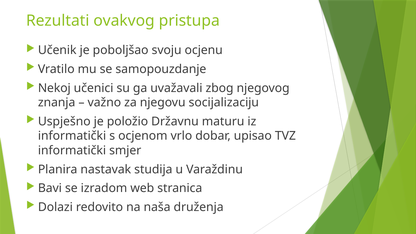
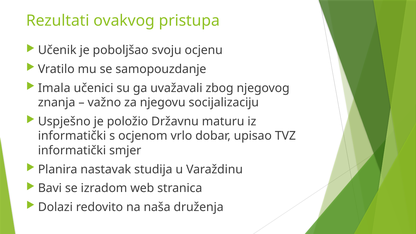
Nekoj: Nekoj -> Imala (54, 88)
